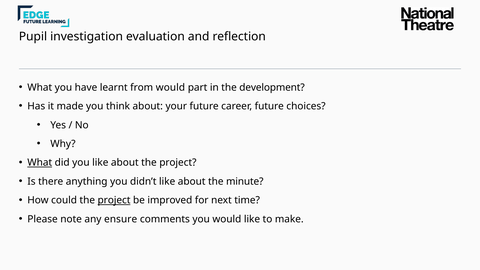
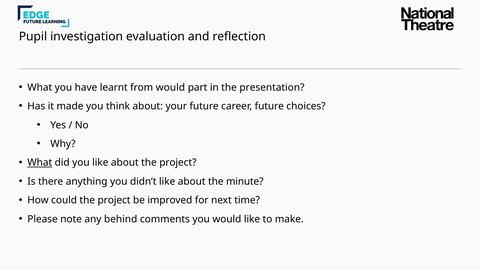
development: development -> presentation (272, 87)
project underline: present -> none (114, 200)
ensure: ensure -> behind (121, 219)
